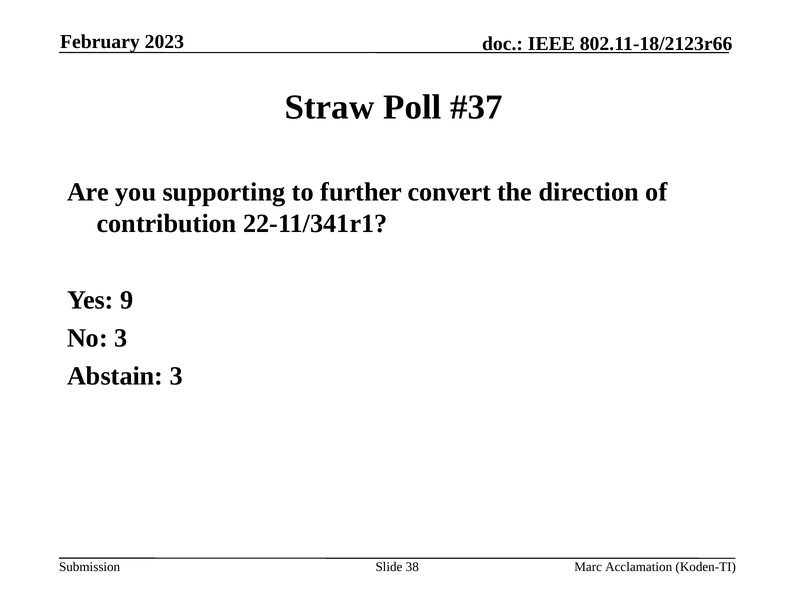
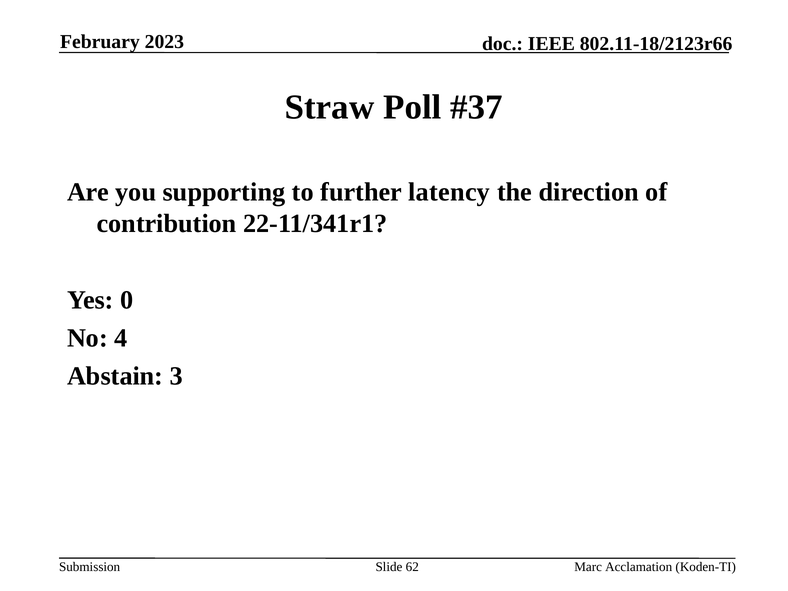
convert: convert -> latency (449, 192)
9: 9 -> 0 (127, 300)
No 3: 3 -> 4 (121, 338)
38: 38 -> 62 (412, 567)
